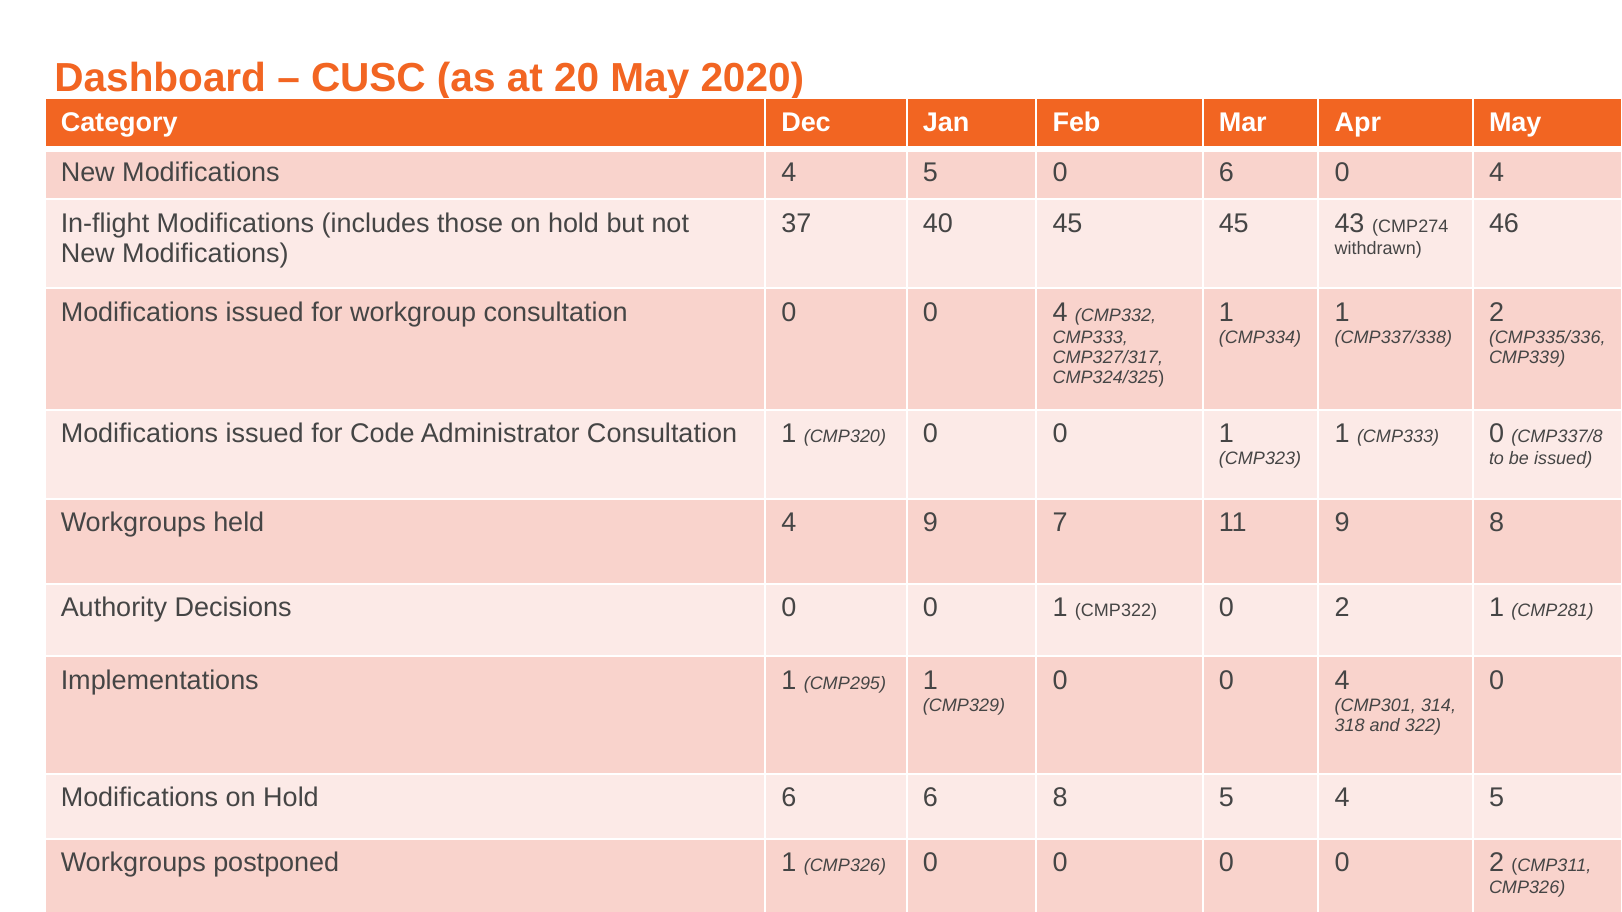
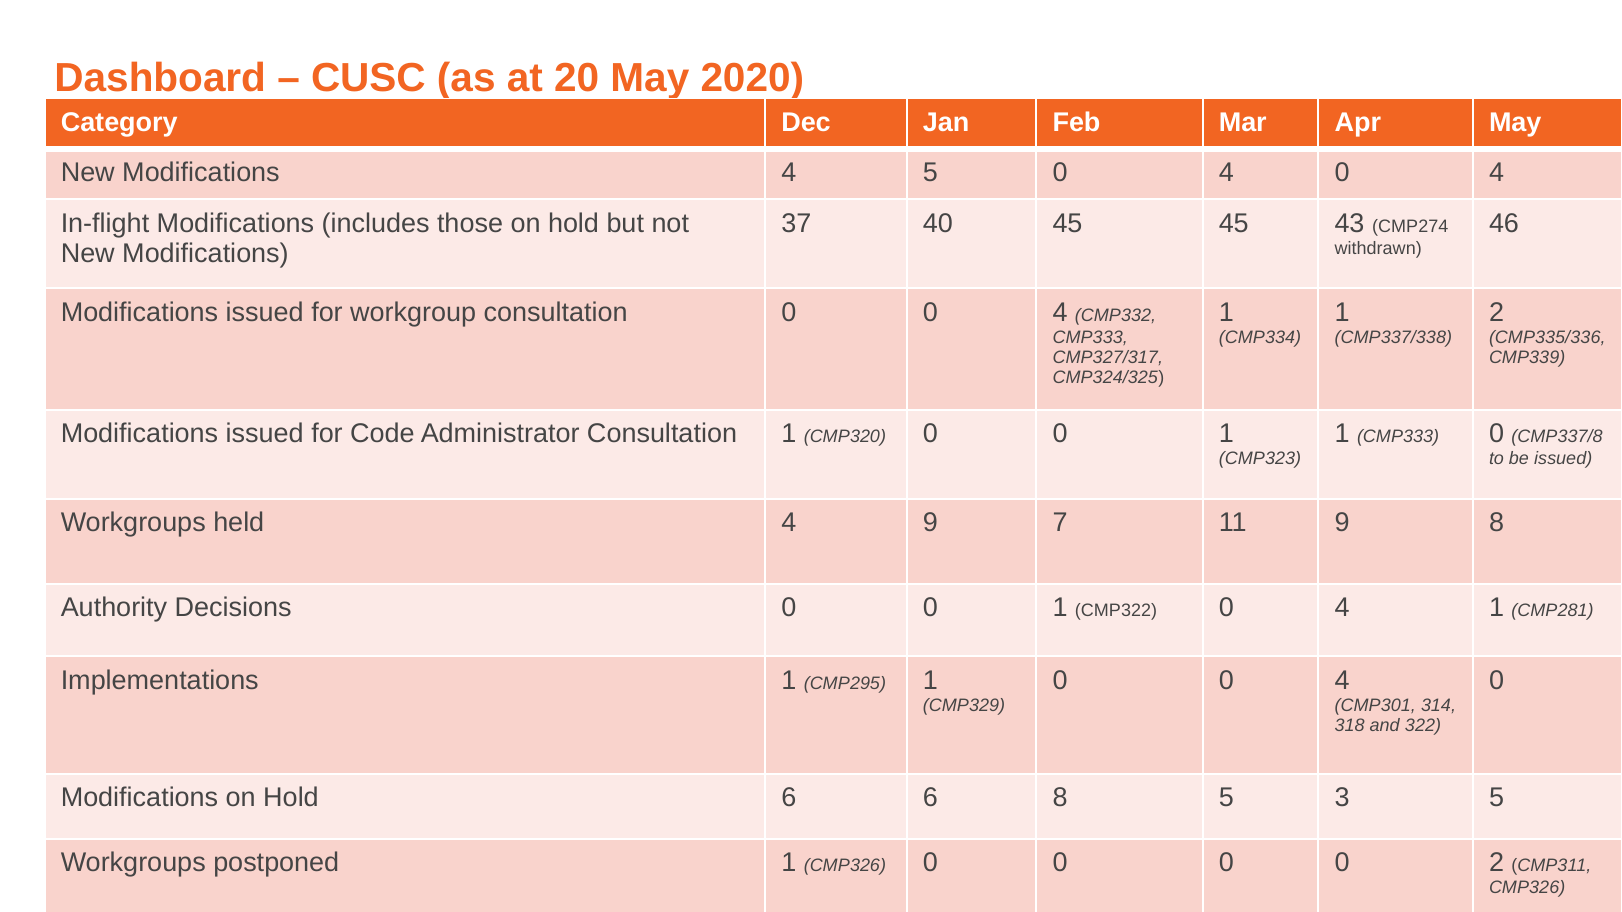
5 0 6: 6 -> 4 (1226, 173)
CMP322 0 2: 2 -> 4 (1342, 608)
5 4: 4 -> 3 (1342, 798)
